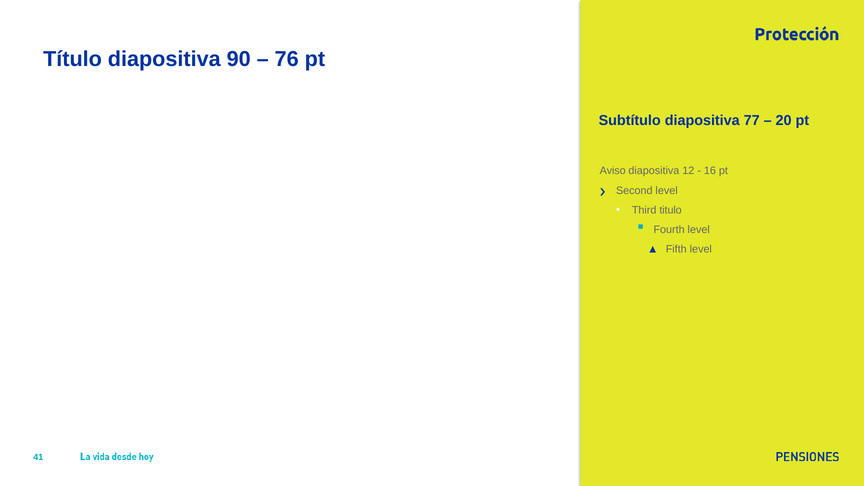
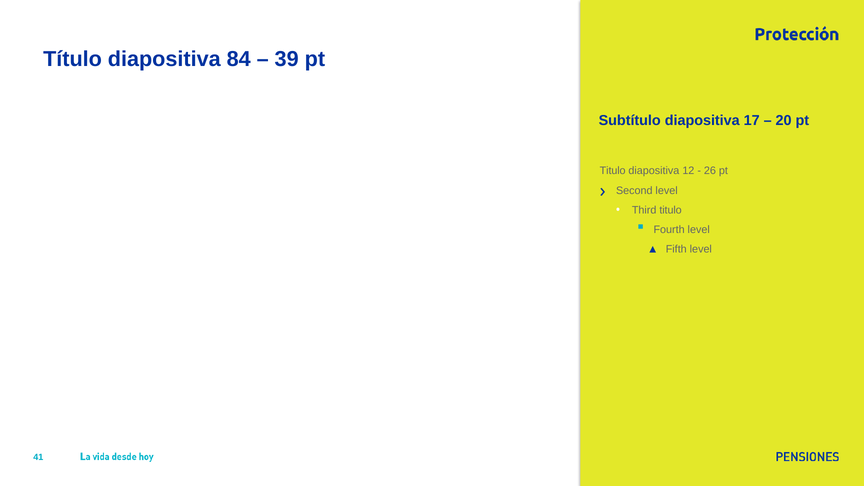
90: 90 -> 84 (239, 59)
76: 76 -> 39 (287, 59)
77: 77 -> 17 (752, 121)
Aviso: Aviso -> Titulo (613, 171)
16: 16 -> 26 (710, 171)
